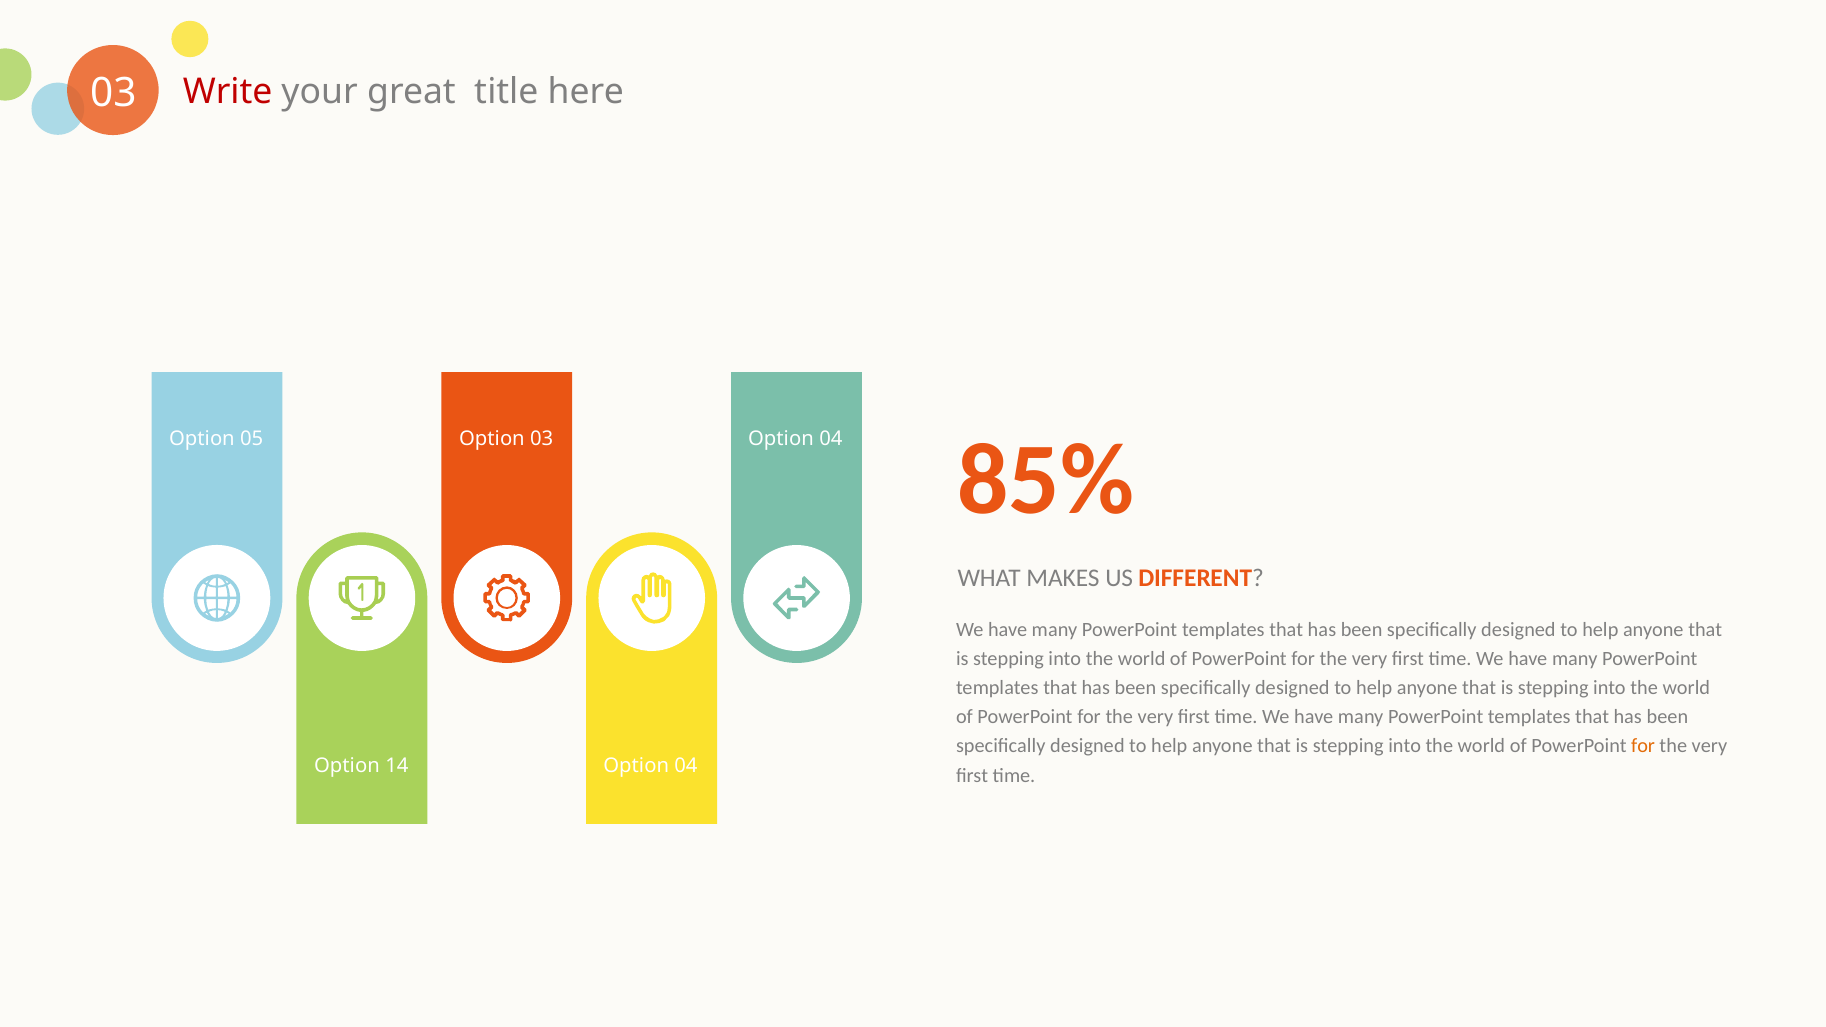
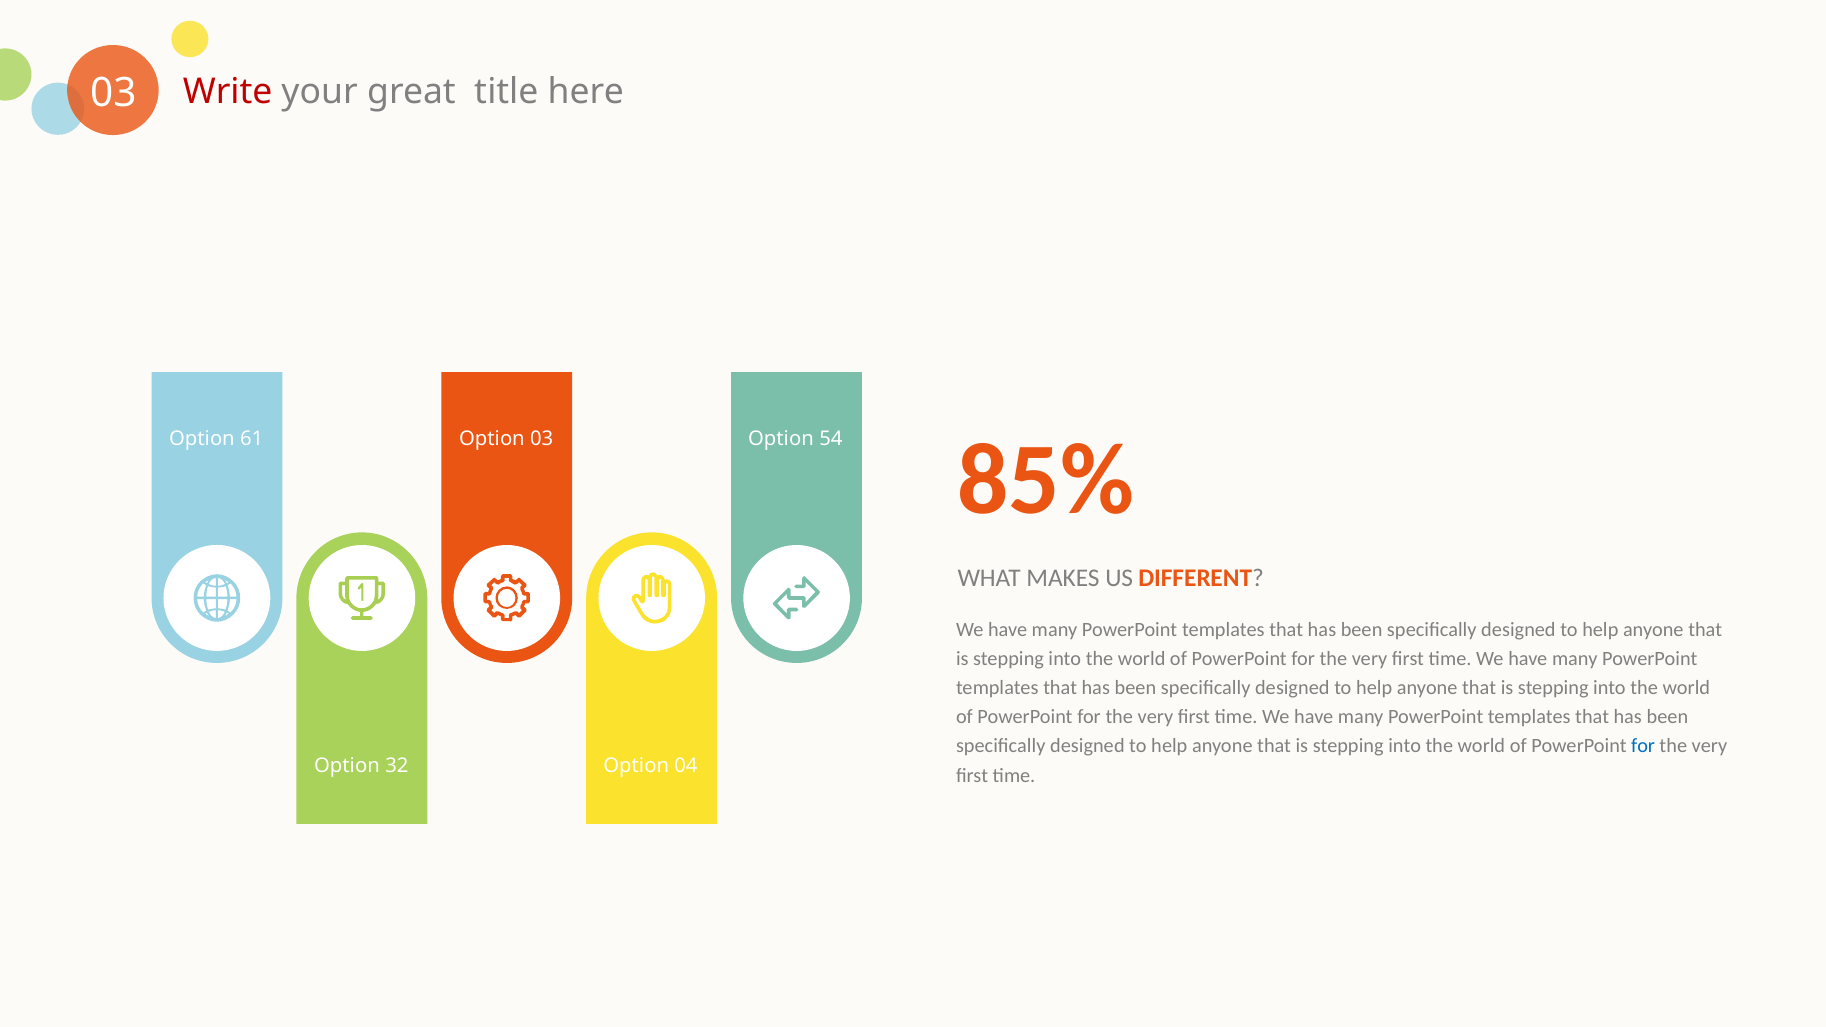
05: 05 -> 61 (252, 439)
03 Option 04: 04 -> 54 (831, 439)
for colour: orange -> blue (1643, 746)
14: 14 -> 32 (397, 766)
